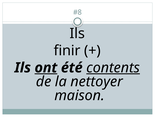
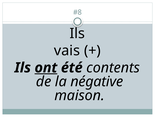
finir: finir -> vais (67, 50)
contents underline: present -> none (113, 67)
nettoyer: nettoyer -> négative (97, 81)
